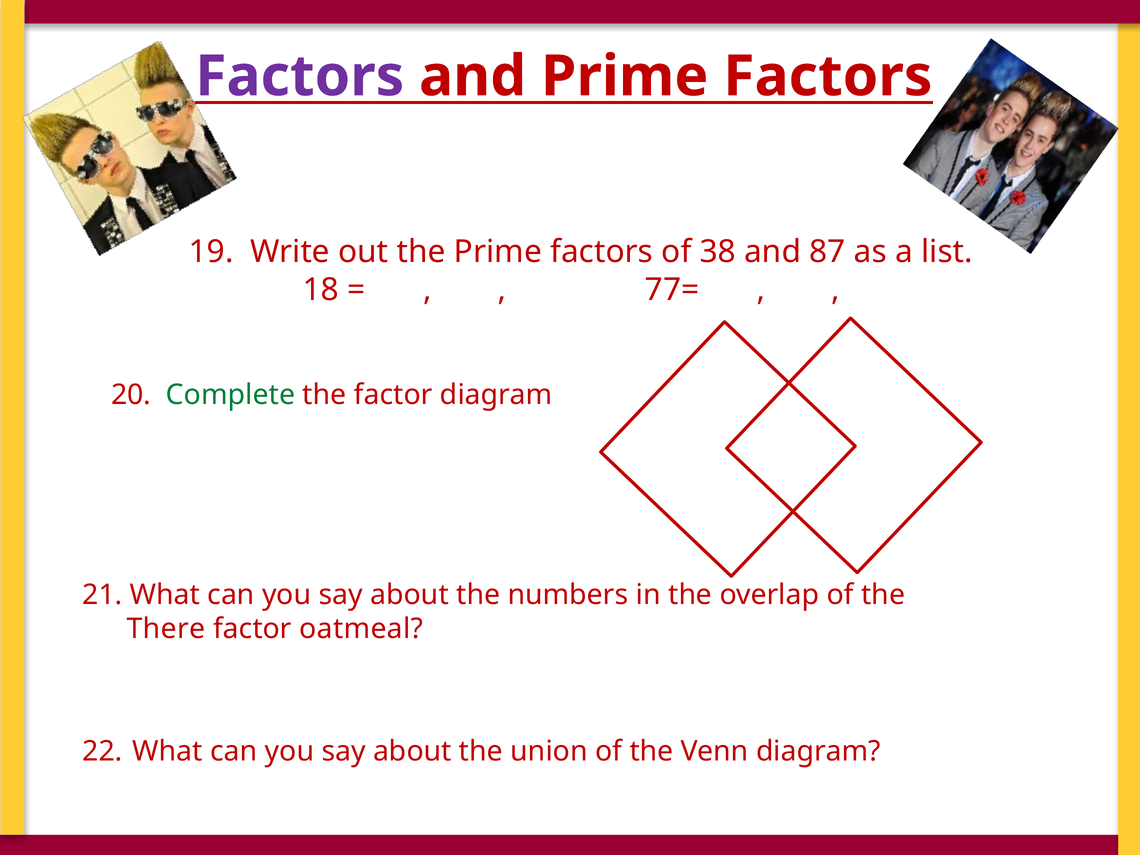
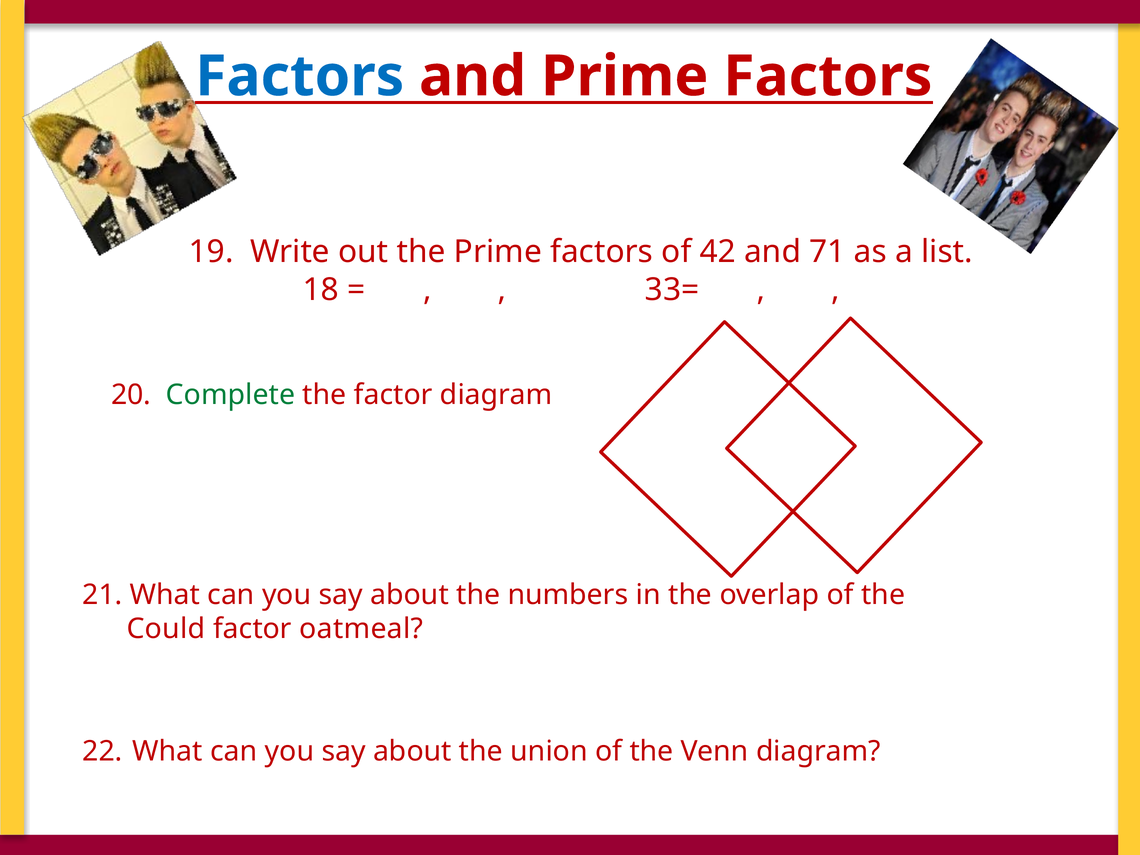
Factors colour: purple -> blue (300, 76)
38: 38 -> 42 (718, 252)
87: 87 -> 71 (827, 252)
77=: 77= -> 33= (672, 290)
There: There -> Could (166, 629)
